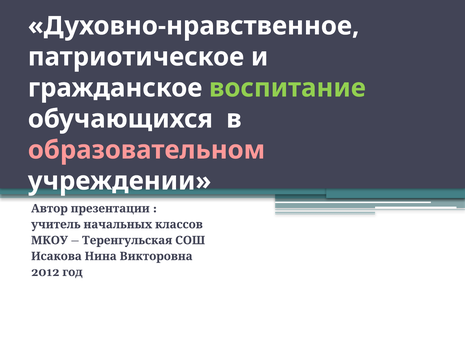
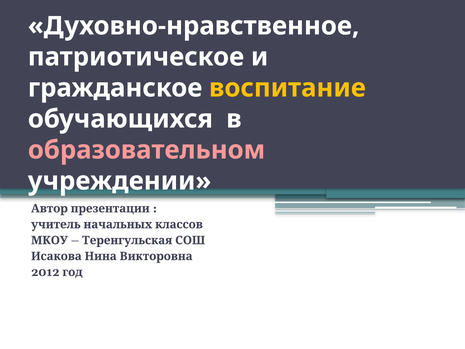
воспитание colour: light green -> yellow (287, 88)
